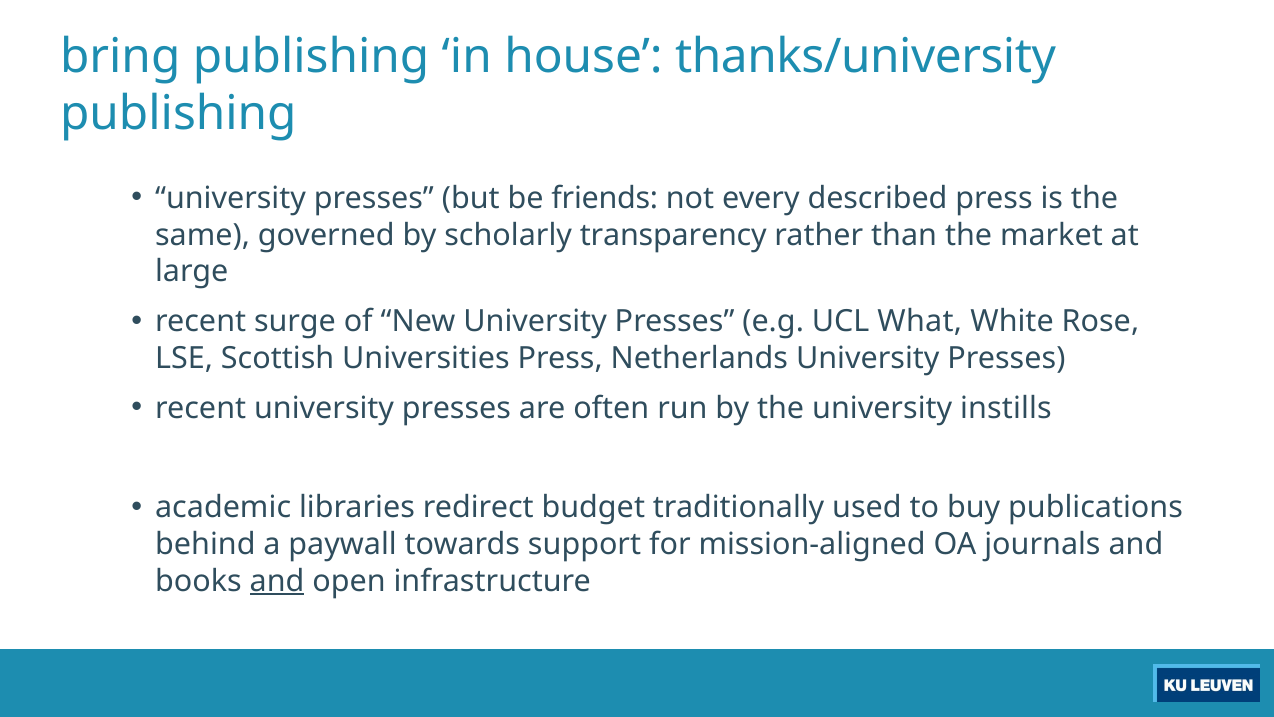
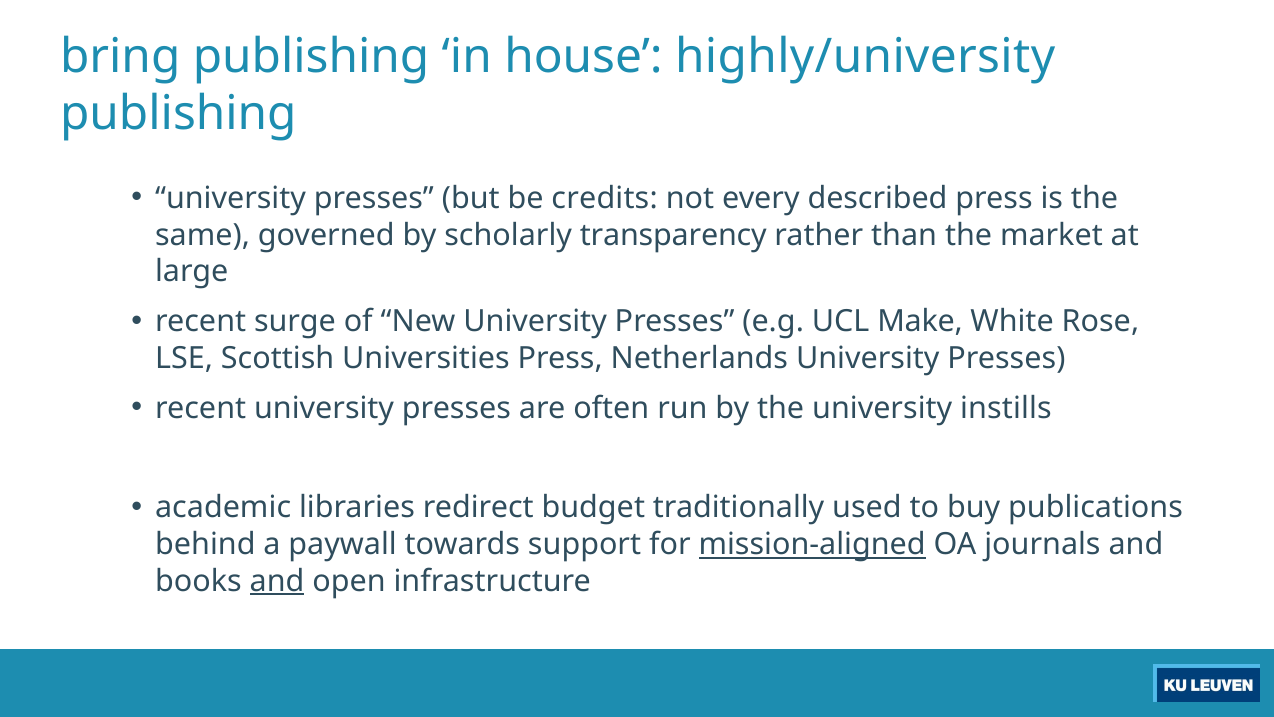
thanks/university: thanks/university -> highly/university (865, 56)
friends: friends -> credits (605, 198)
What: What -> Make (920, 321)
mission-aligned underline: none -> present (812, 544)
